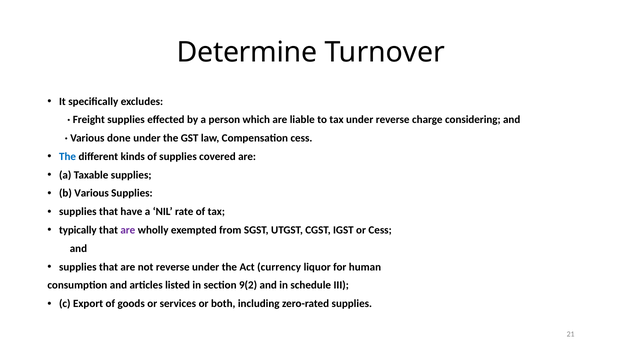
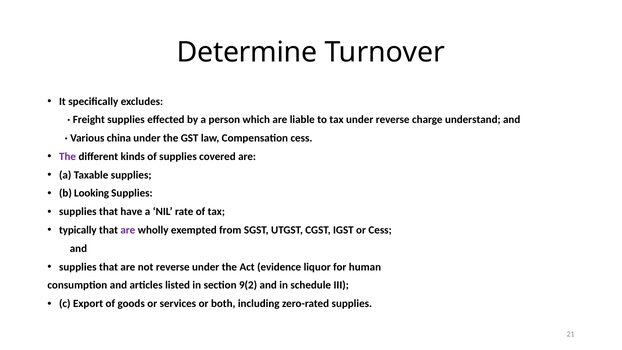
considering: considering -> understand (473, 120)
done: done -> china (119, 138)
The colour: blue -> purple (68, 156)
b Various: Various -> Looking (92, 193)
currency: currency -> evidence (279, 267)
